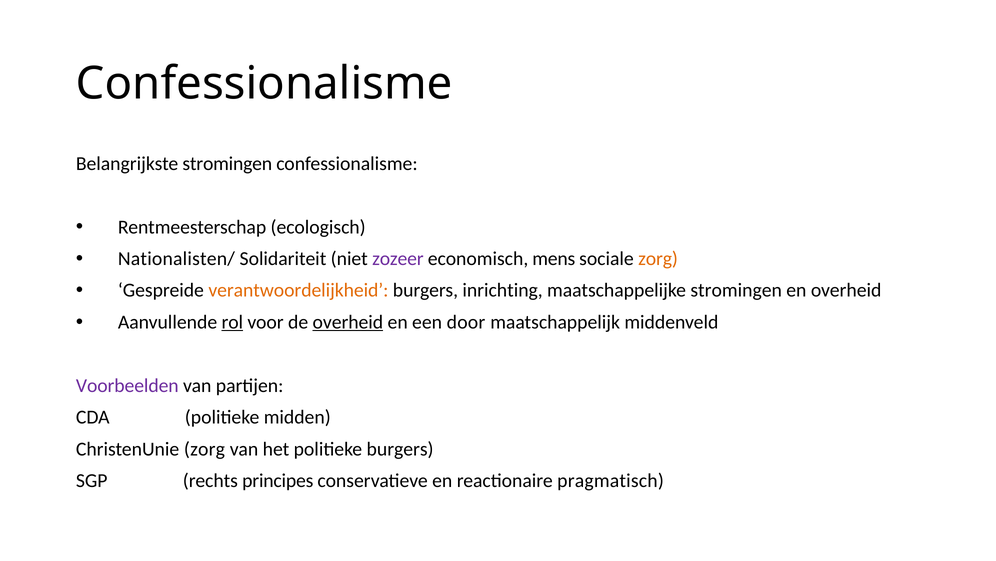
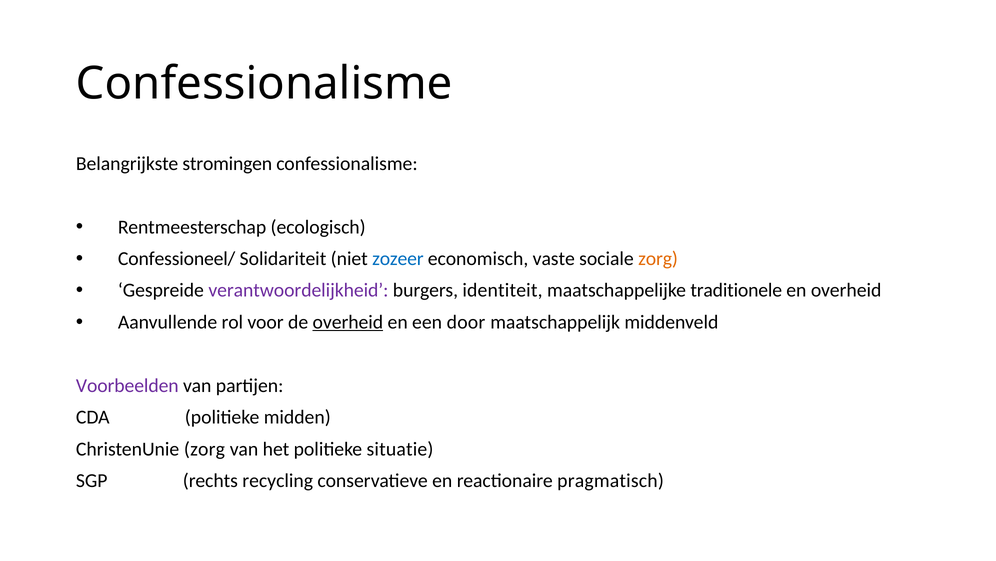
Nationalisten/: Nationalisten/ -> Confessioneel/ (177, 258)
zozeer colour: purple -> blue (398, 258)
mens: mens -> vaste (554, 258)
verantwoordelijkheid colour: orange -> purple (298, 290)
inrichting: inrichting -> identiteit (502, 290)
maatschappelijke stromingen: stromingen -> traditionele (736, 290)
rol underline: present -> none (232, 322)
politieke burgers: burgers -> situatie (400, 448)
principes: principes -> recycling (278, 480)
